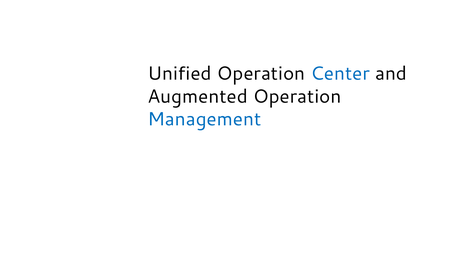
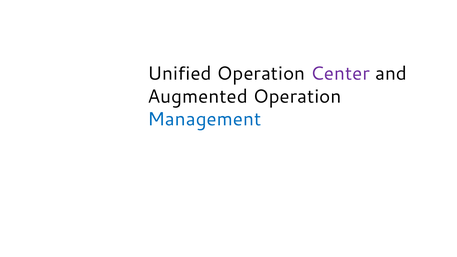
Center colour: blue -> purple (340, 74)
